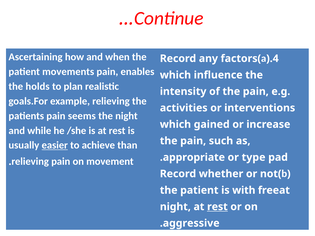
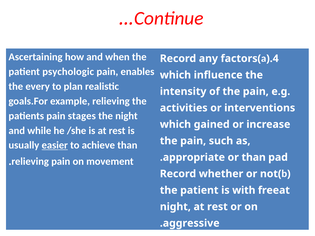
movements: movements -> psychologic (68, 72)
holds: holds -> every (38, 87)
seems: seems -> stages (82, 116)
or type: type -> than (254, 157)
rest underline: present -> none (217, 207)
